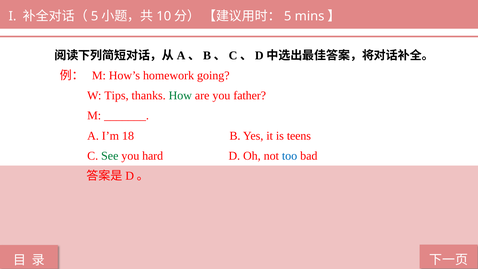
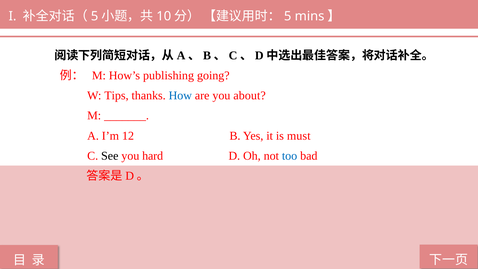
homework: homework -> publishing (169, 75)
How colour: green -> blue (180, 96)
father: father -> about (250, 96)
18: 18 -> 12 (128, 136)
teens: teens -> must (299, 136)
See colour: green -> black (110, 156)
